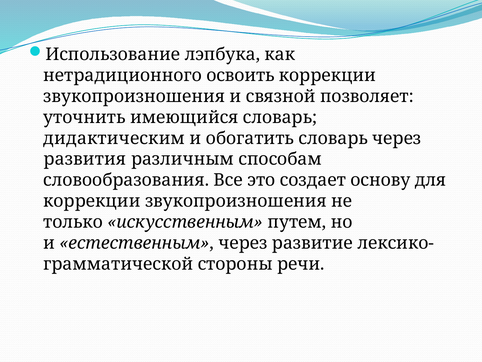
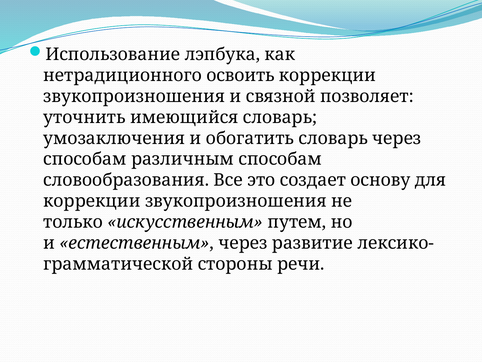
дидактическим: дидактическим -> умозаключения (114, 138)
развития: развития -> способам (85, 159)
